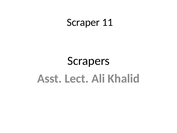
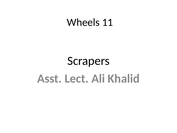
Scraper: Scraper -> Wheels (83, 22)
